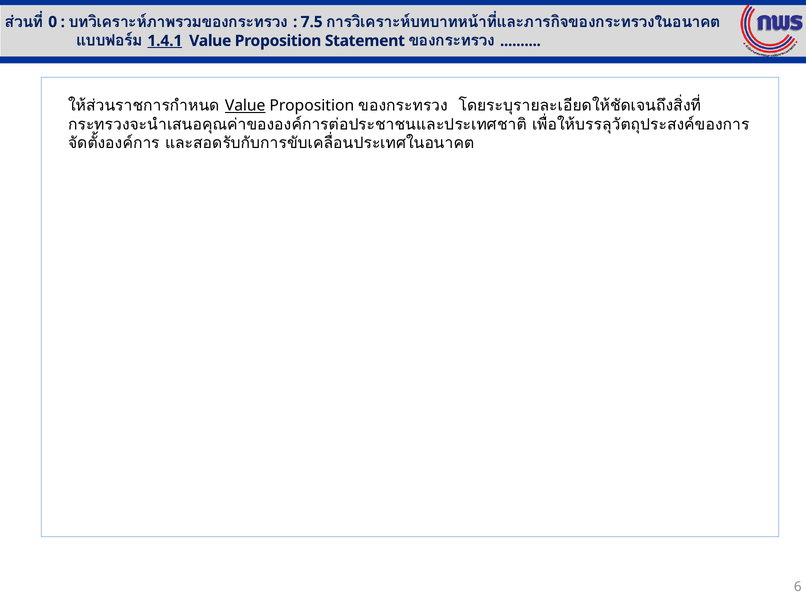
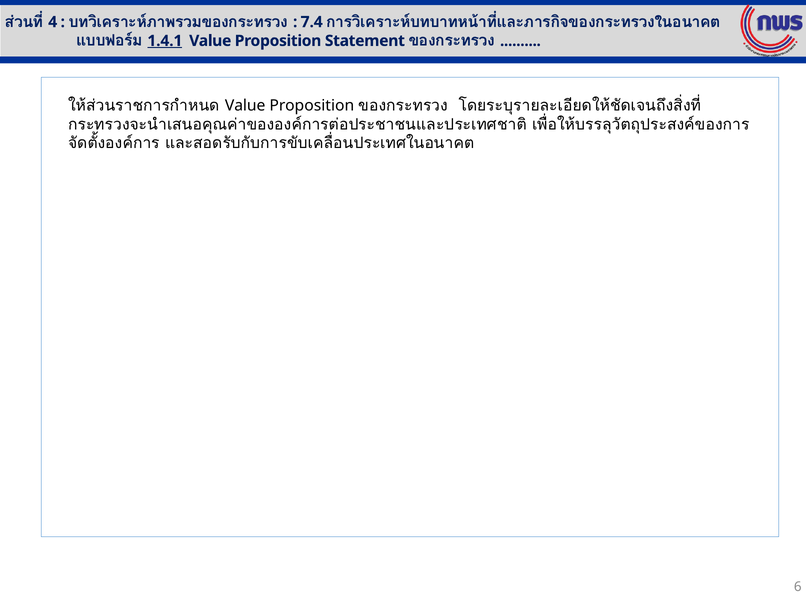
0: 0 -> 4 (53, 22)
7.5: 7.5 -> 7.4 (312, 22)
Value underline: present -> none (245, 106)
